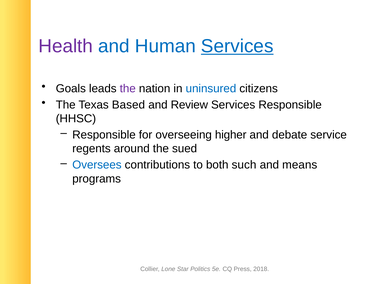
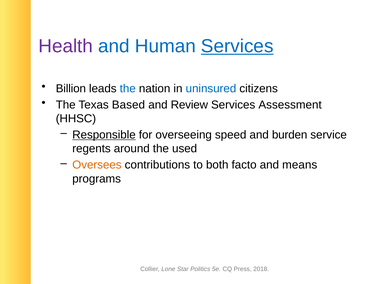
Goals: Goals -> Billion (71, 88)
the colour: purple -> blue (128, 88)
Services Responsible: Responsible -> Assessment (290, 105)
Responsible underline: none -> present (104, 135)
higher: higher -> speed (231, 135)
debate: debate -> burden (290, 135)
sued: sued -> used (185, 148)
Oversees colour: blue -> orange (97, 165)
such: such -> facto (244, 165)
